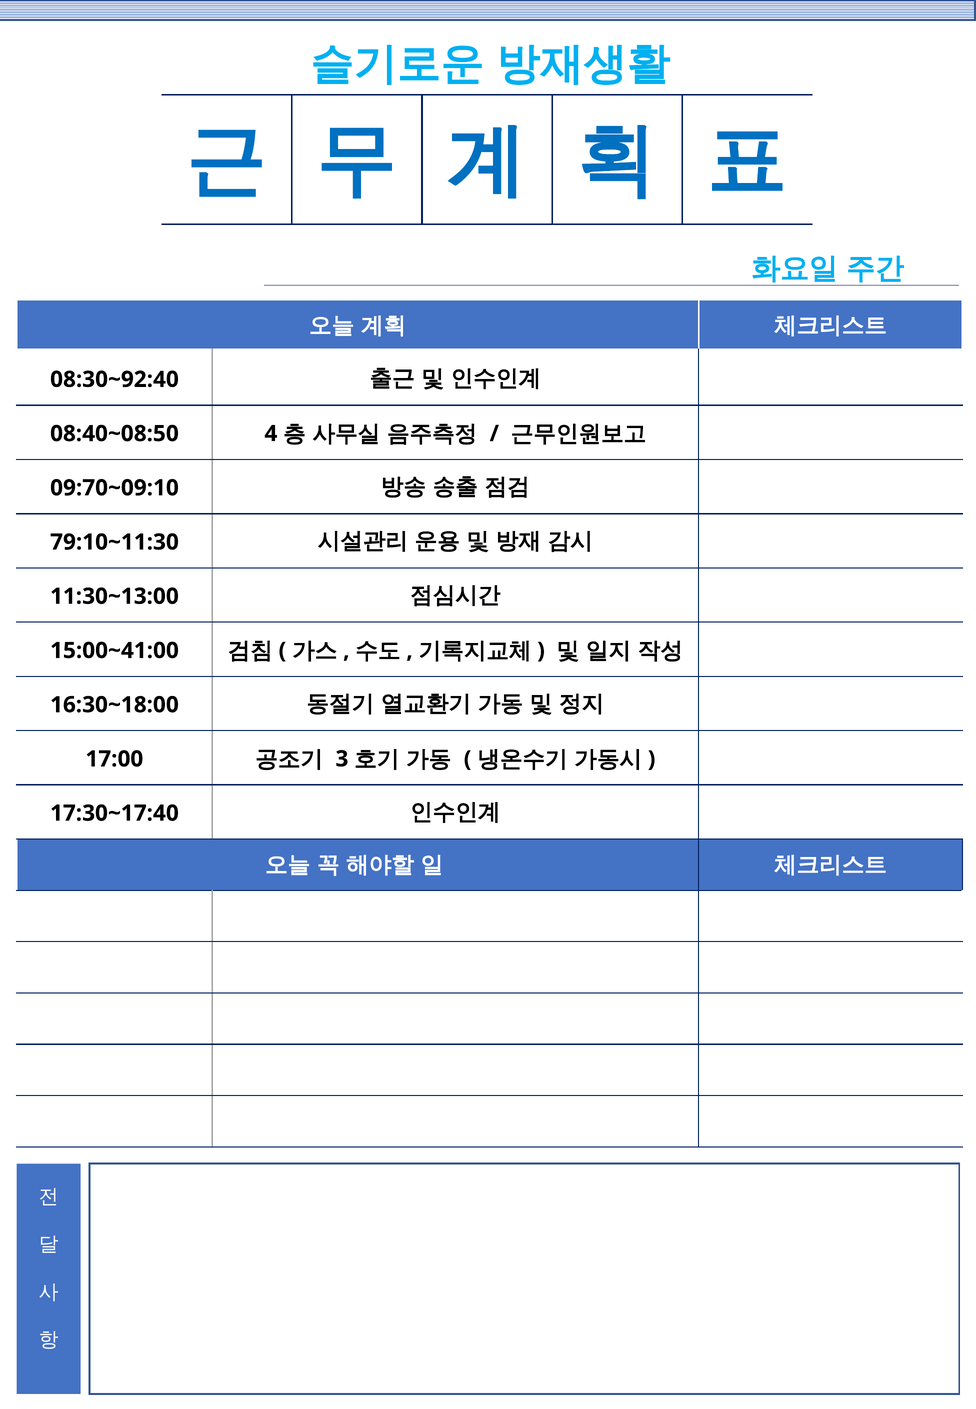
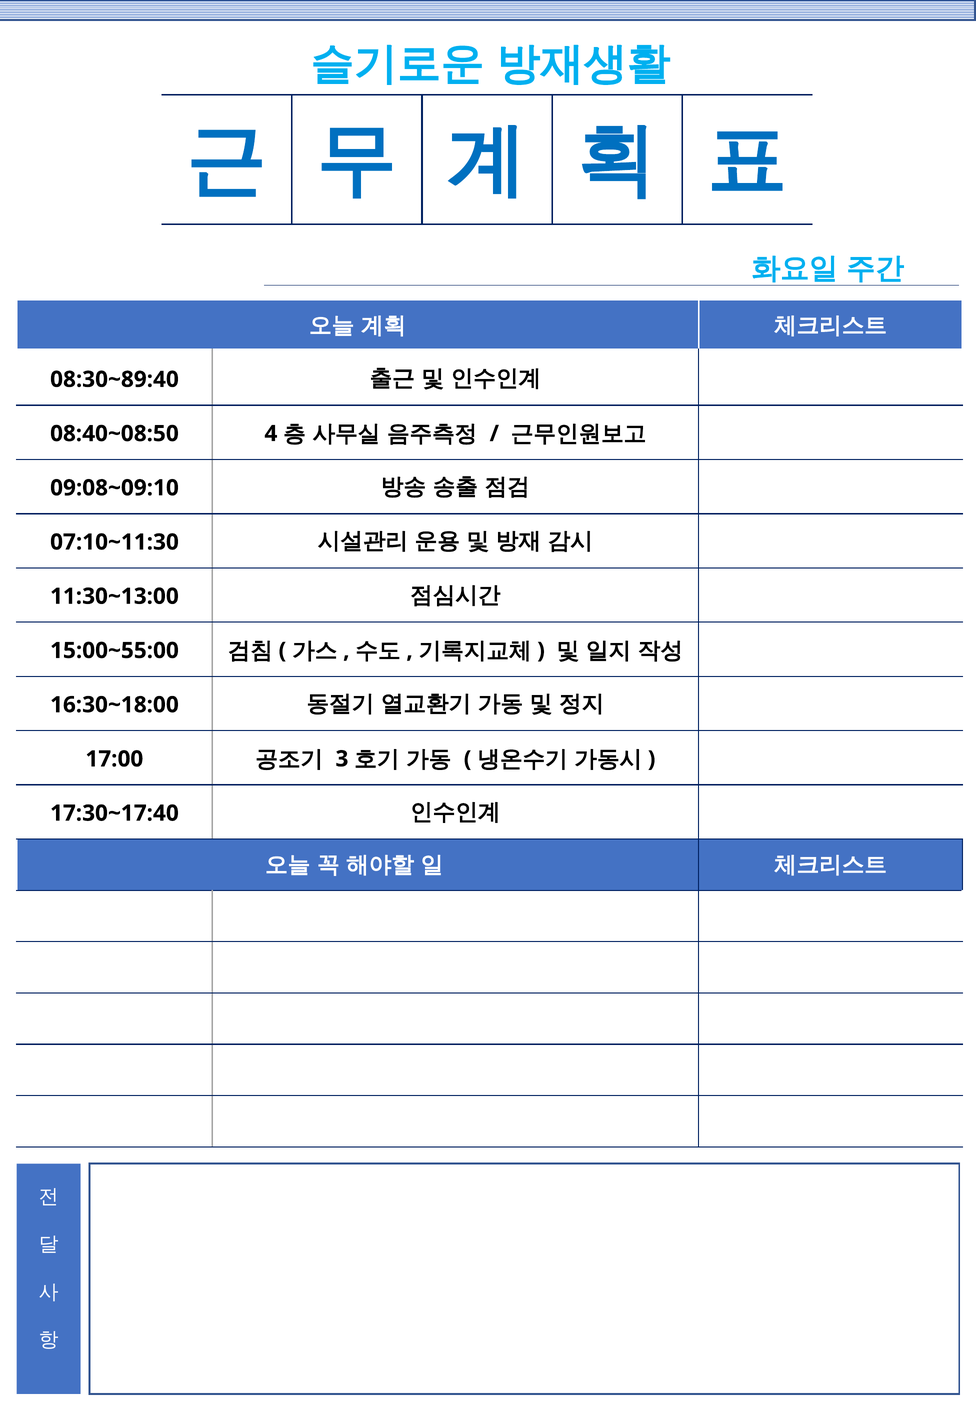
08:30~92:40: 08:30~92:40 -> 08:30~89:40 (114, 380)
09:70~09:10: 09:70~09:10 -> 09:08~09:10 (114, 488)
79:10~11:30: 79:10~11:30 -> 07:10~11:30 (114, 542)
15:00~41:00: 15:00~41:00 -> 15:00~55:00 (114, 651)
